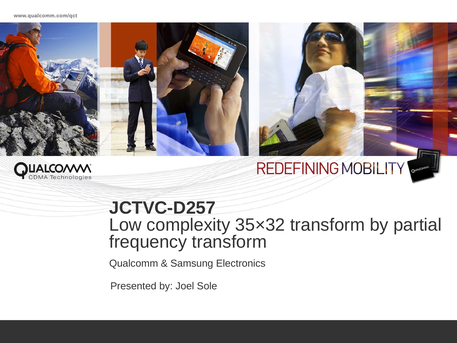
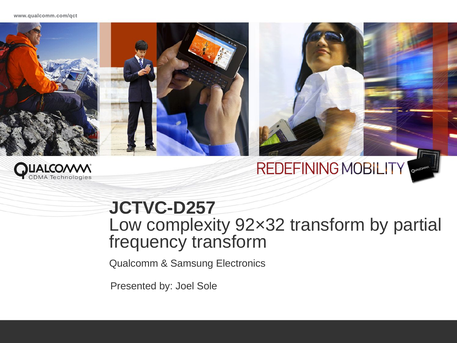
35×32: 35×32 -> 92×32 (260, 225)
